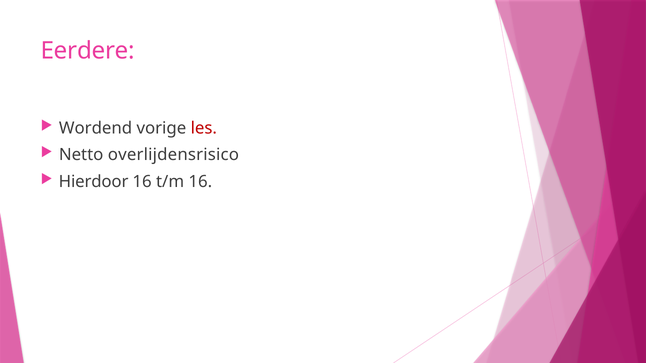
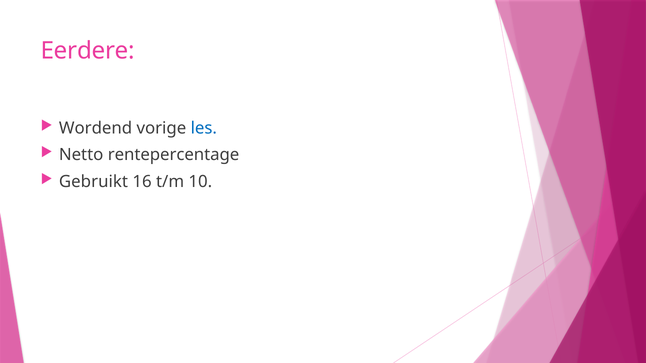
les colour: red -> blue (204, 128)
overlijdensrisico: overlijdensrisico -> rentepercentage (174, 155)
Hierdoor: Hierdoor -> Gebruikt (93, 182)
t/m 16: 16 -> 10 (200, 182)
